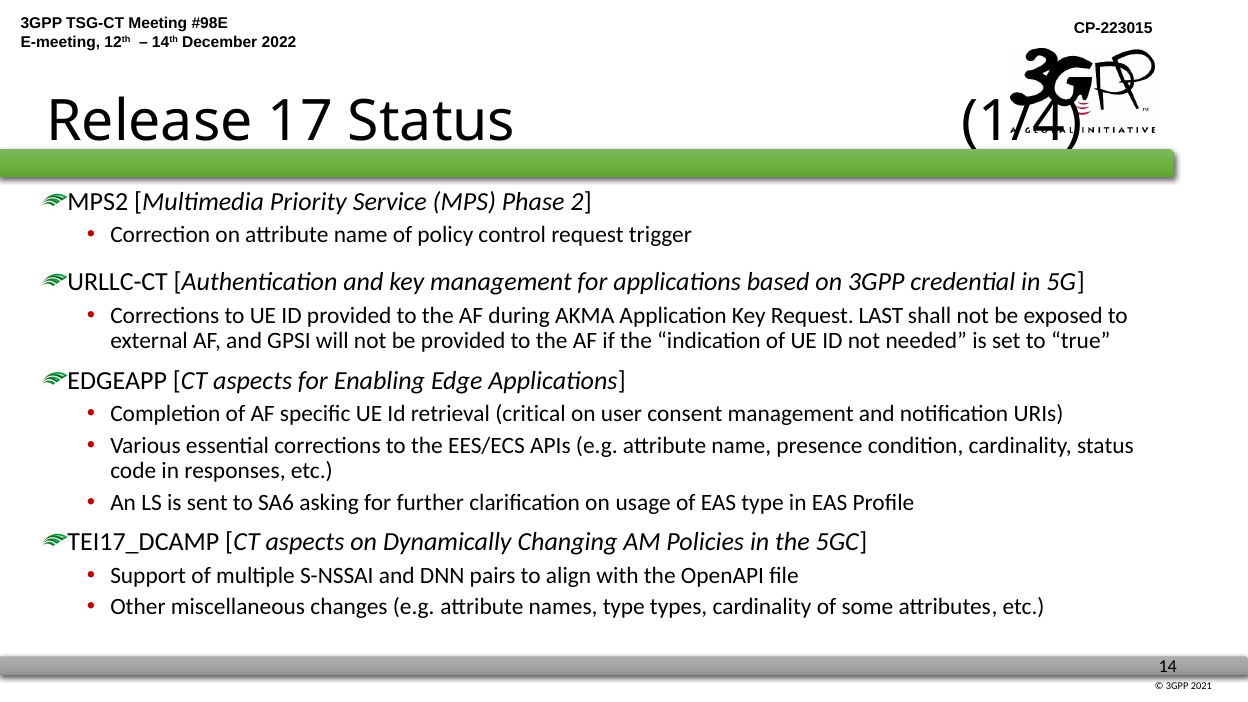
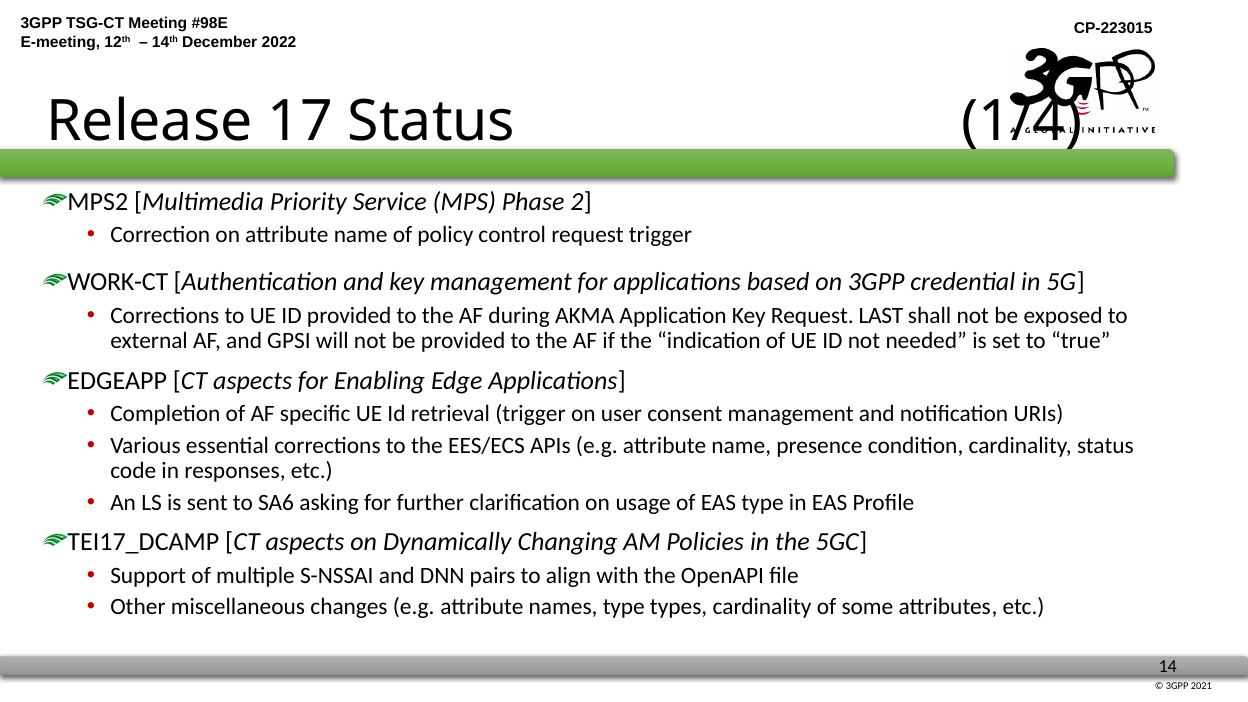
URLLC-CT: URLLC-CT -> WORK-CT (118, 282)
retrieval critical: critical -> trigger (530, 414)
